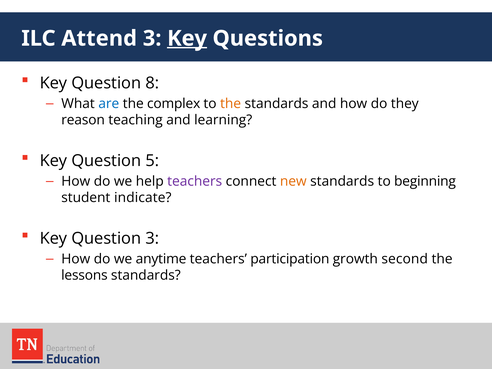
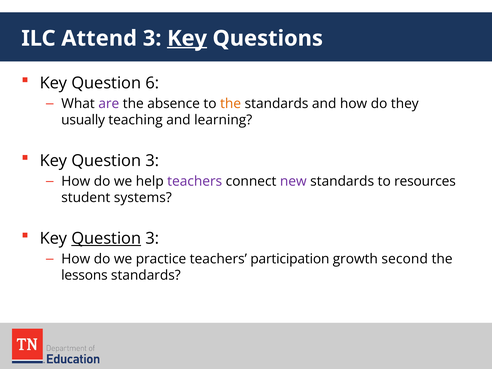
8: 8 -> 6 (152, 83)
are colour: blue -> purple (109, 104)
complex: complex -> absence (174, 104)
reason: reason -> usually (83, 120)
5: 5 -> 3 (152, 161)
new colour: orange -> purple (293, 181)
beginning: beginning -> resources (425, 181)
indicate: indicate -> systems (143, 198)
Question underline: none -> present (106, 238)
anytime: anytime -> practice (161, 259)
